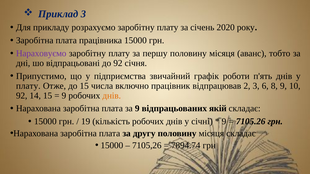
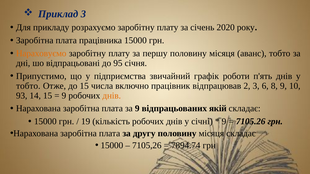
Нараховуємо colour: purple -> orange (41, 54)
до 92: 92 -> 95 (118, 63)
плату: плату -> тобто (28, 86)
92: 92 -> 93 (22, 96)
